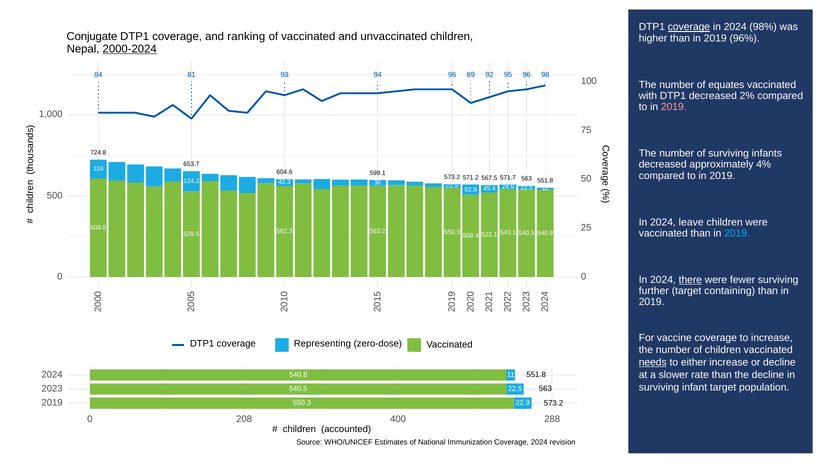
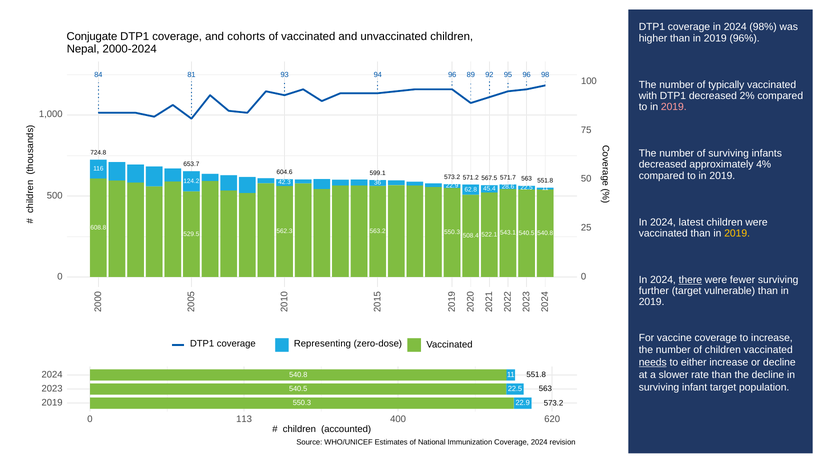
coverage underline: present -> none (689, 27)
ranking: ranking -> cohorts (246, 37)
2000-2024 underline: present -> none (130, 49)
equates: equates -> typically (726, 85)
leave: leave -> latest (691, 222)
2019 colour: light blue -> yellow (737, 233)
containing: containing -> vulnerable (730, 291)
208: 208 -> 113 (244, 419)
288: 288 -> 620 (552, 419)
